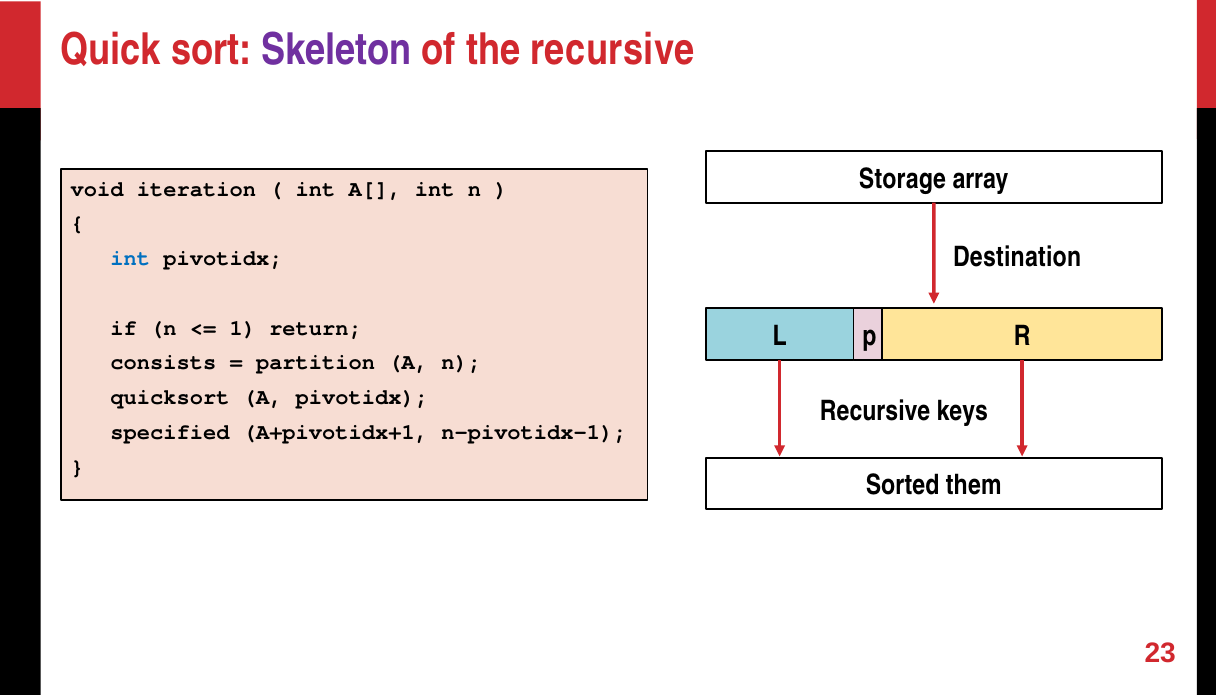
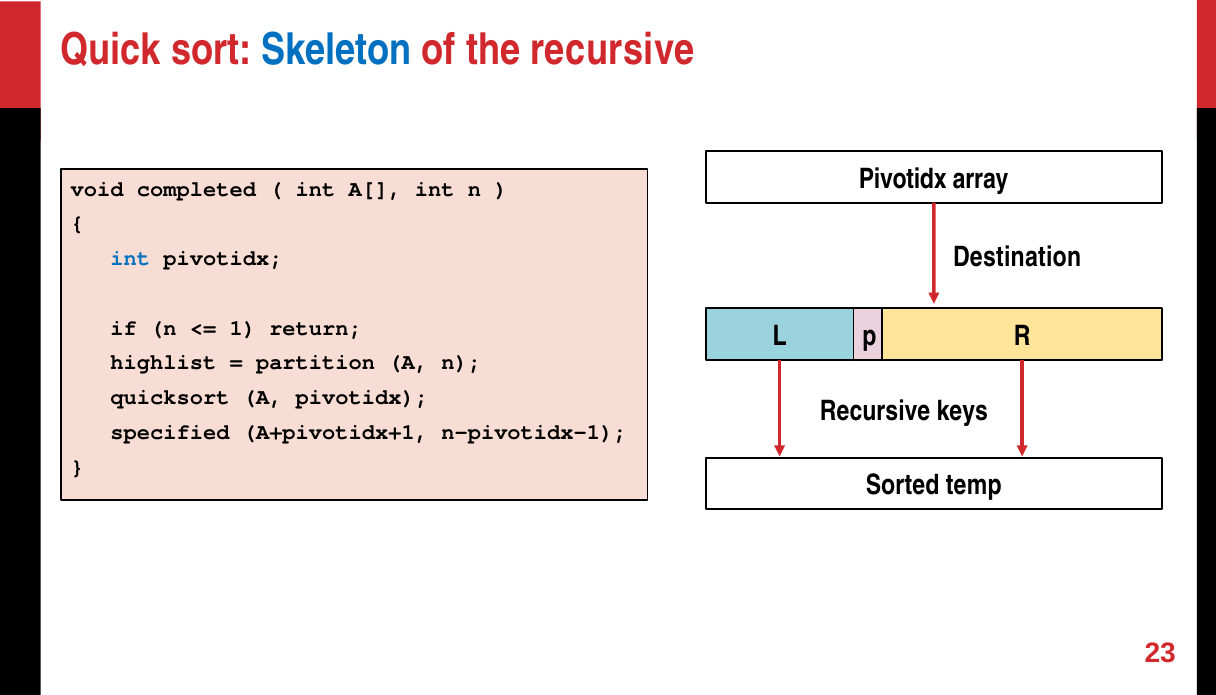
Skeleton colour: purple -> blue (337, 50)
Storage: Storage -> Pivotidx (903, 179)
iteration: iteration -> completed (196, 189)
consists: consists -> highlist (163, 362)
them: them -> temp (974, 486)
